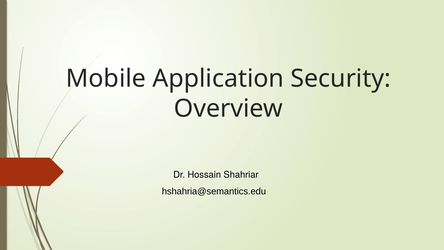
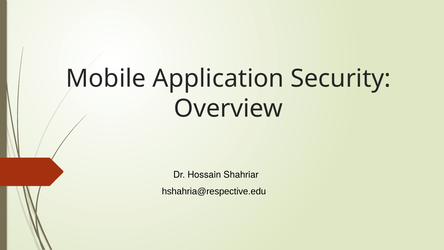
hshahria@semantics.edu: hshahria@semantics.edu -> hshahria@respective.edu (214, 191)
